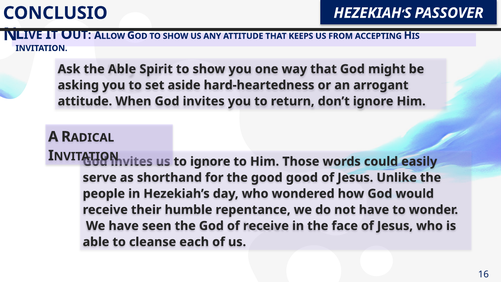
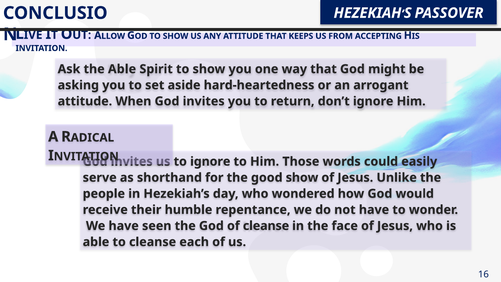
good good: good -> show (302, 177)
of receive: receive -> cleanse (266, 226)
